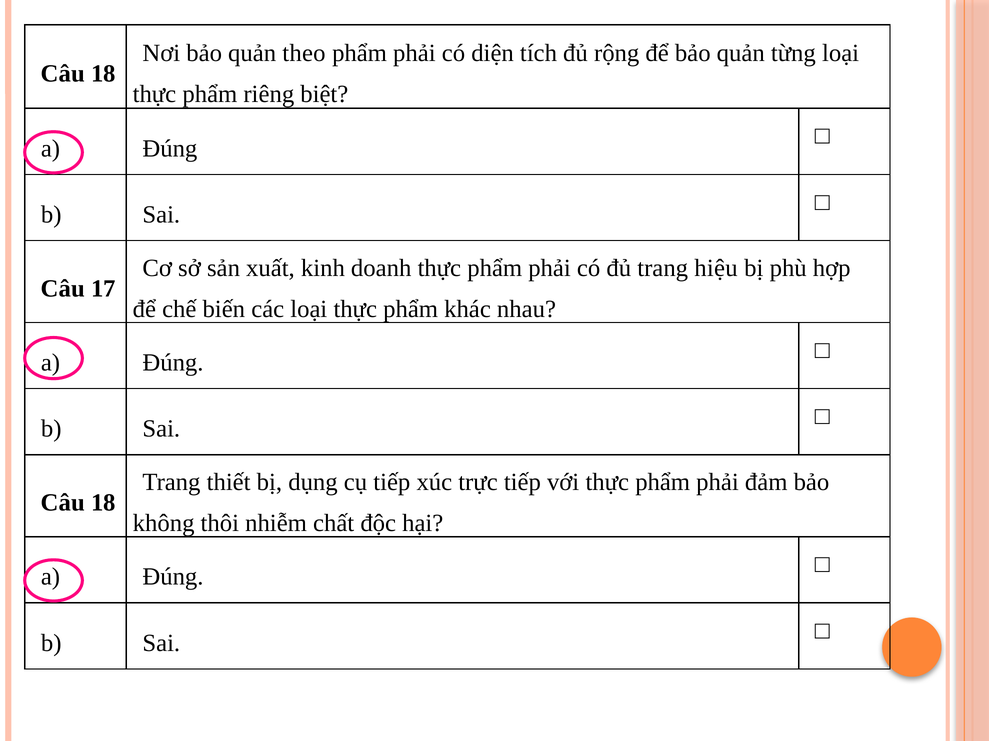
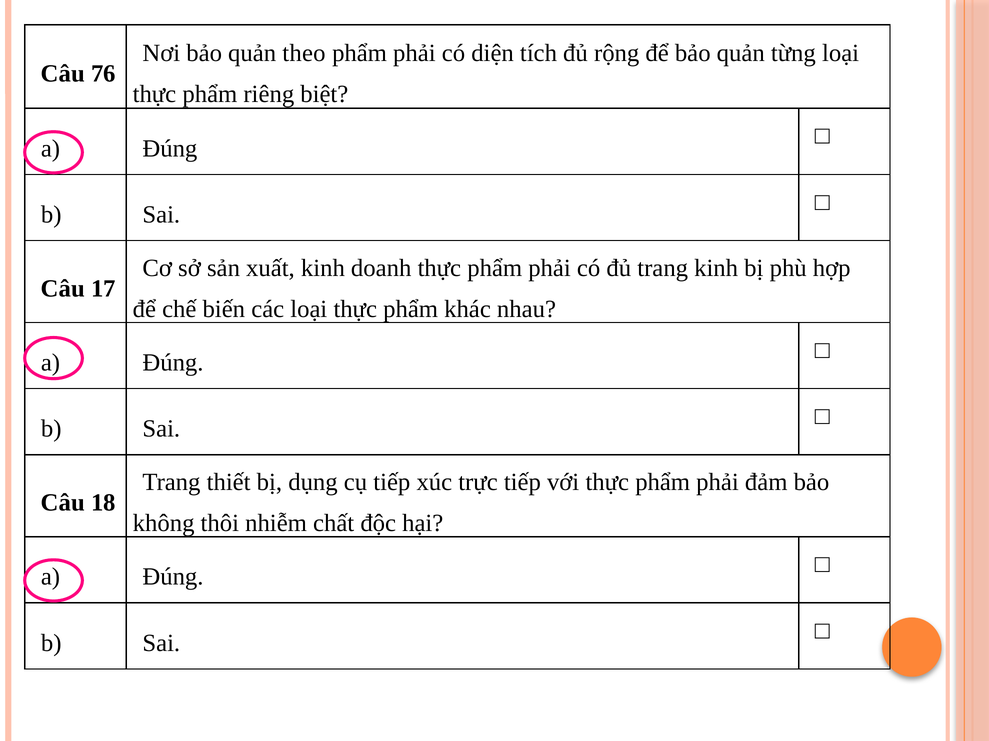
18: 18 -> 76 (103, 74)
trang hiệu: hiệu -> kinh (716, 268)
